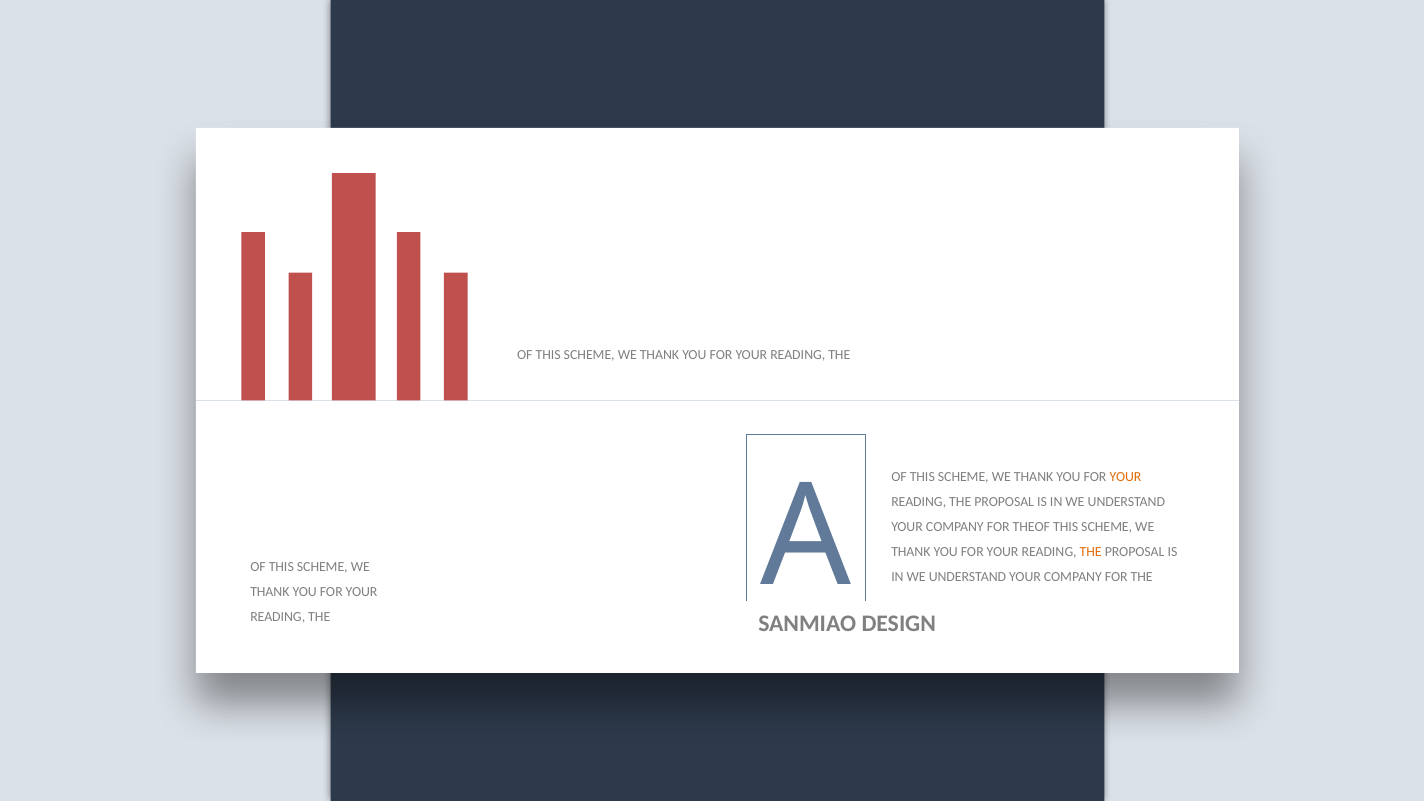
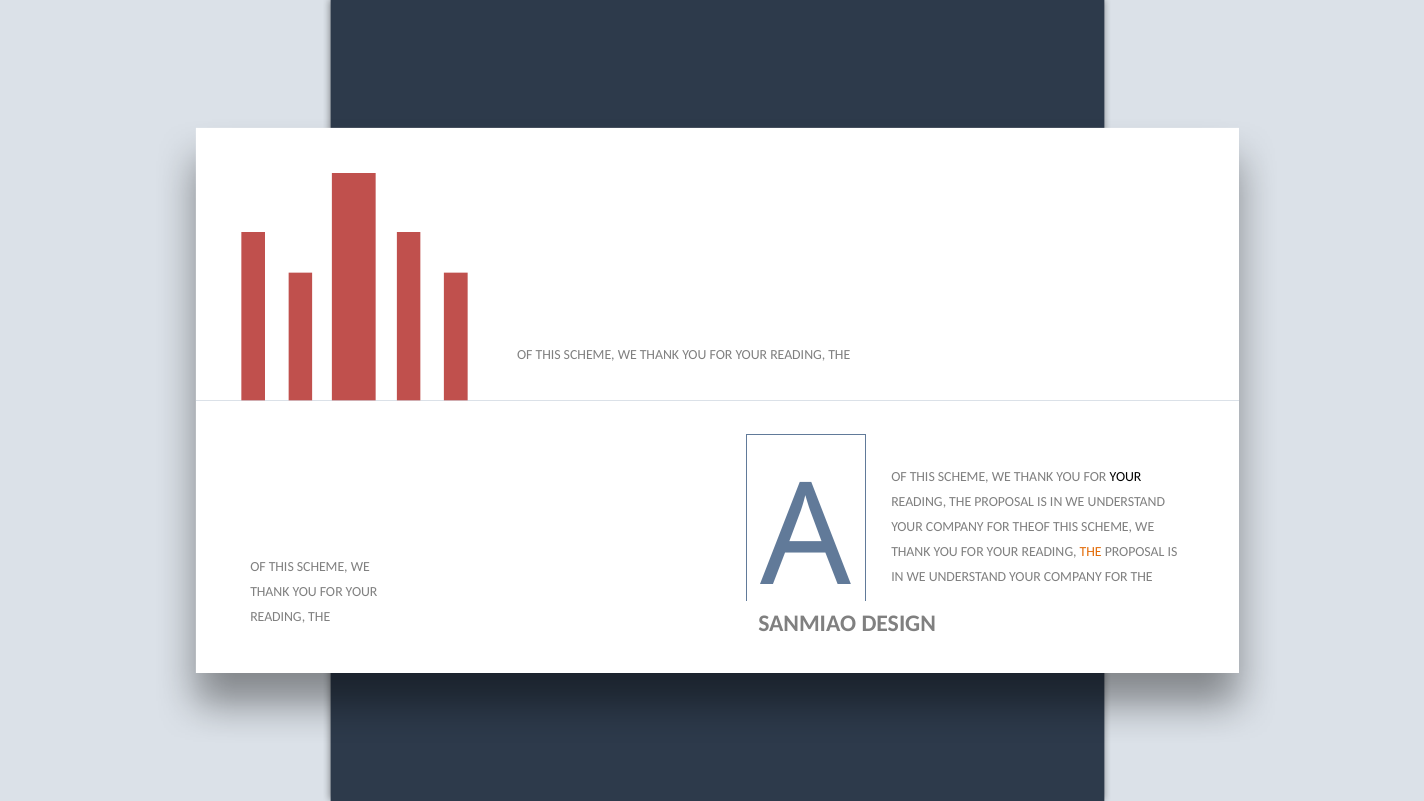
YOUR colour: orange -> black (1126, 477)
